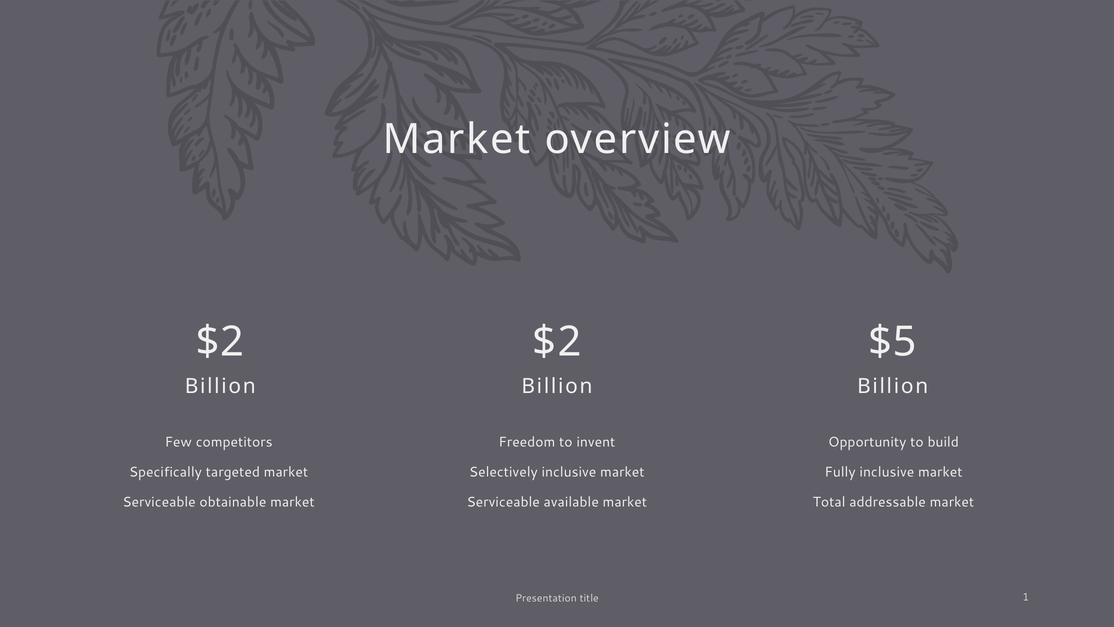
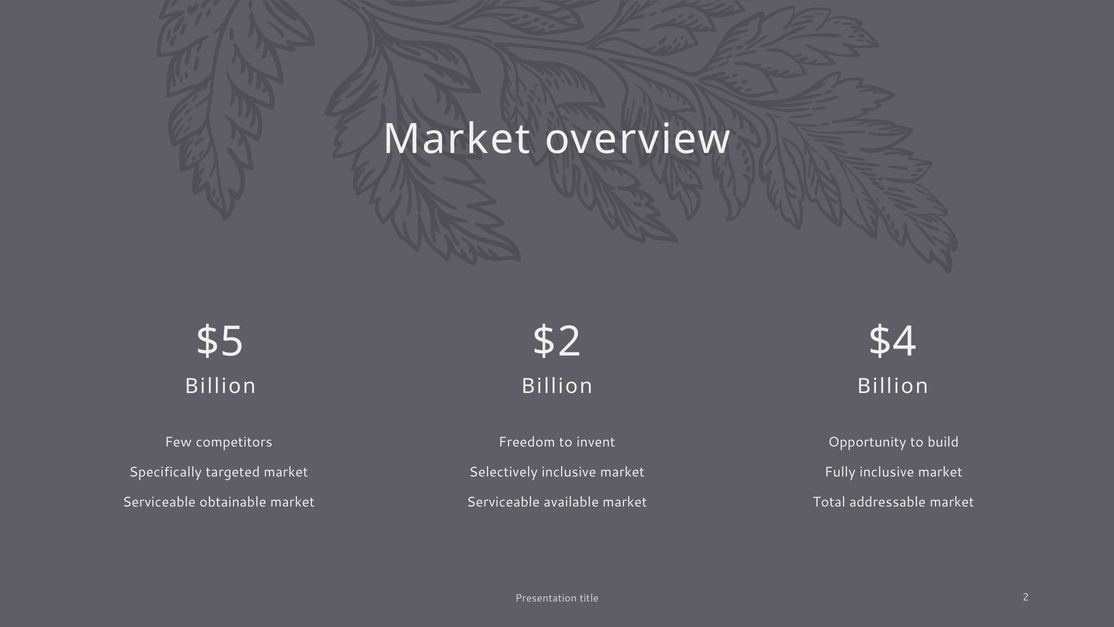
$2: $2 -> $5 (220, 342)
$5: $5 -> $4 (892, 342)
1: 1 -> 2 (1026, 597)
